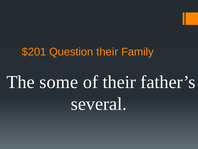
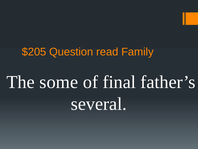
$201: $201 -> $205 (34, 52)
Question their: their -> read (107, 52)
of their: their -> final (119, 82)
